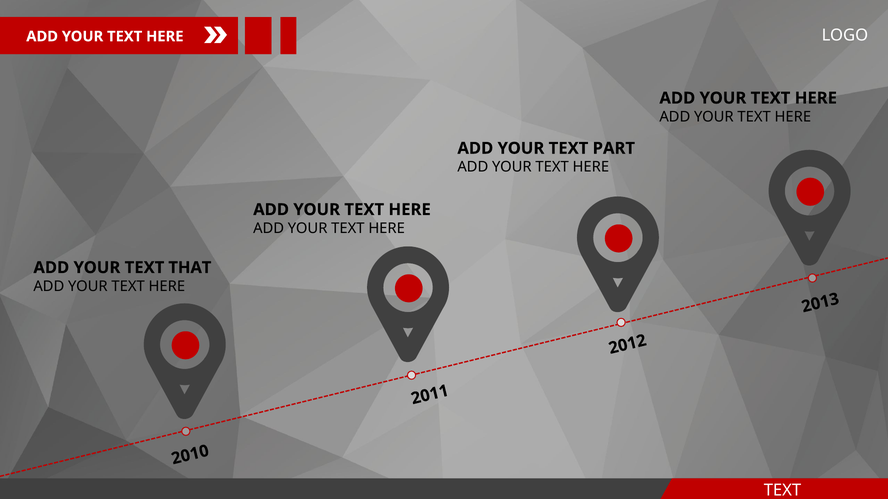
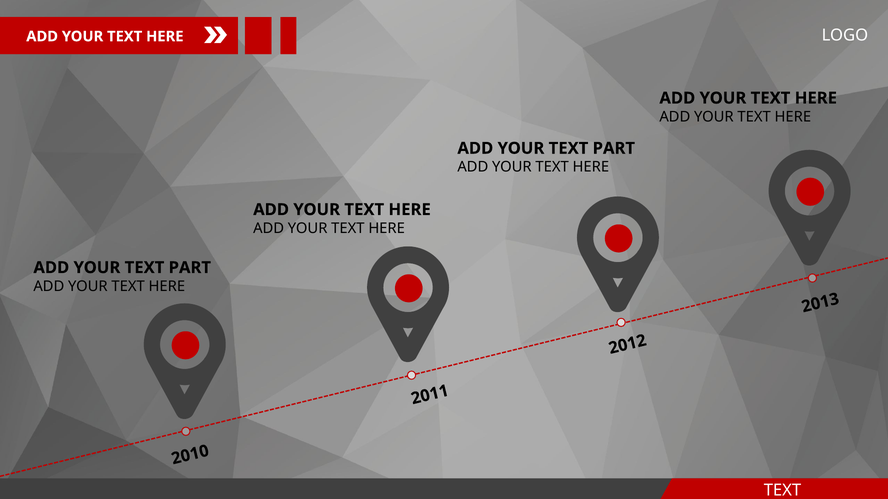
THAT: THAT -> PART (190, 268)
